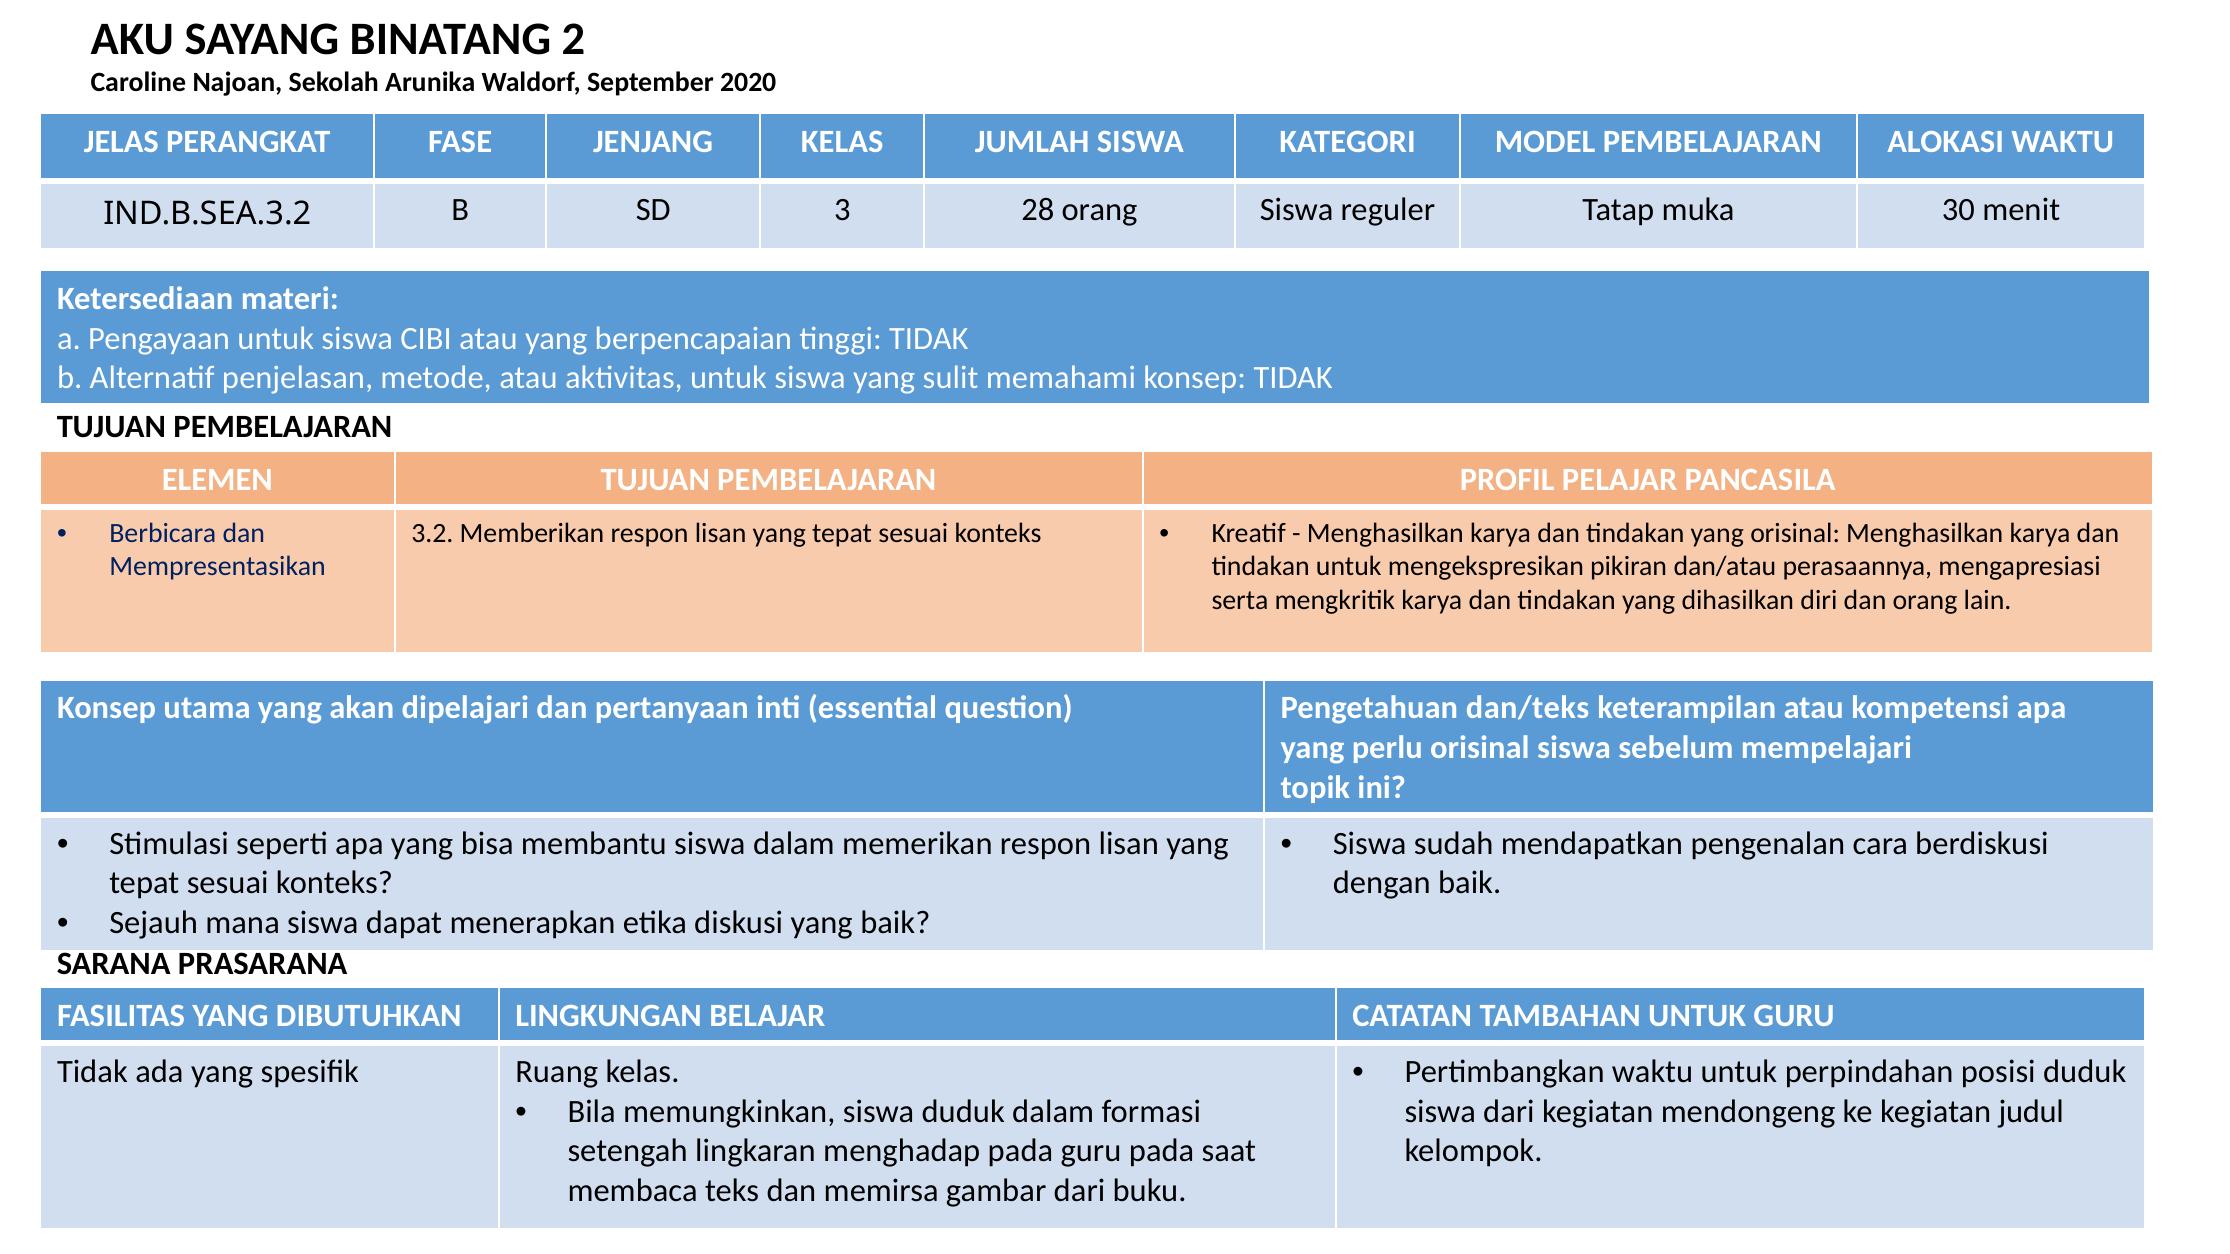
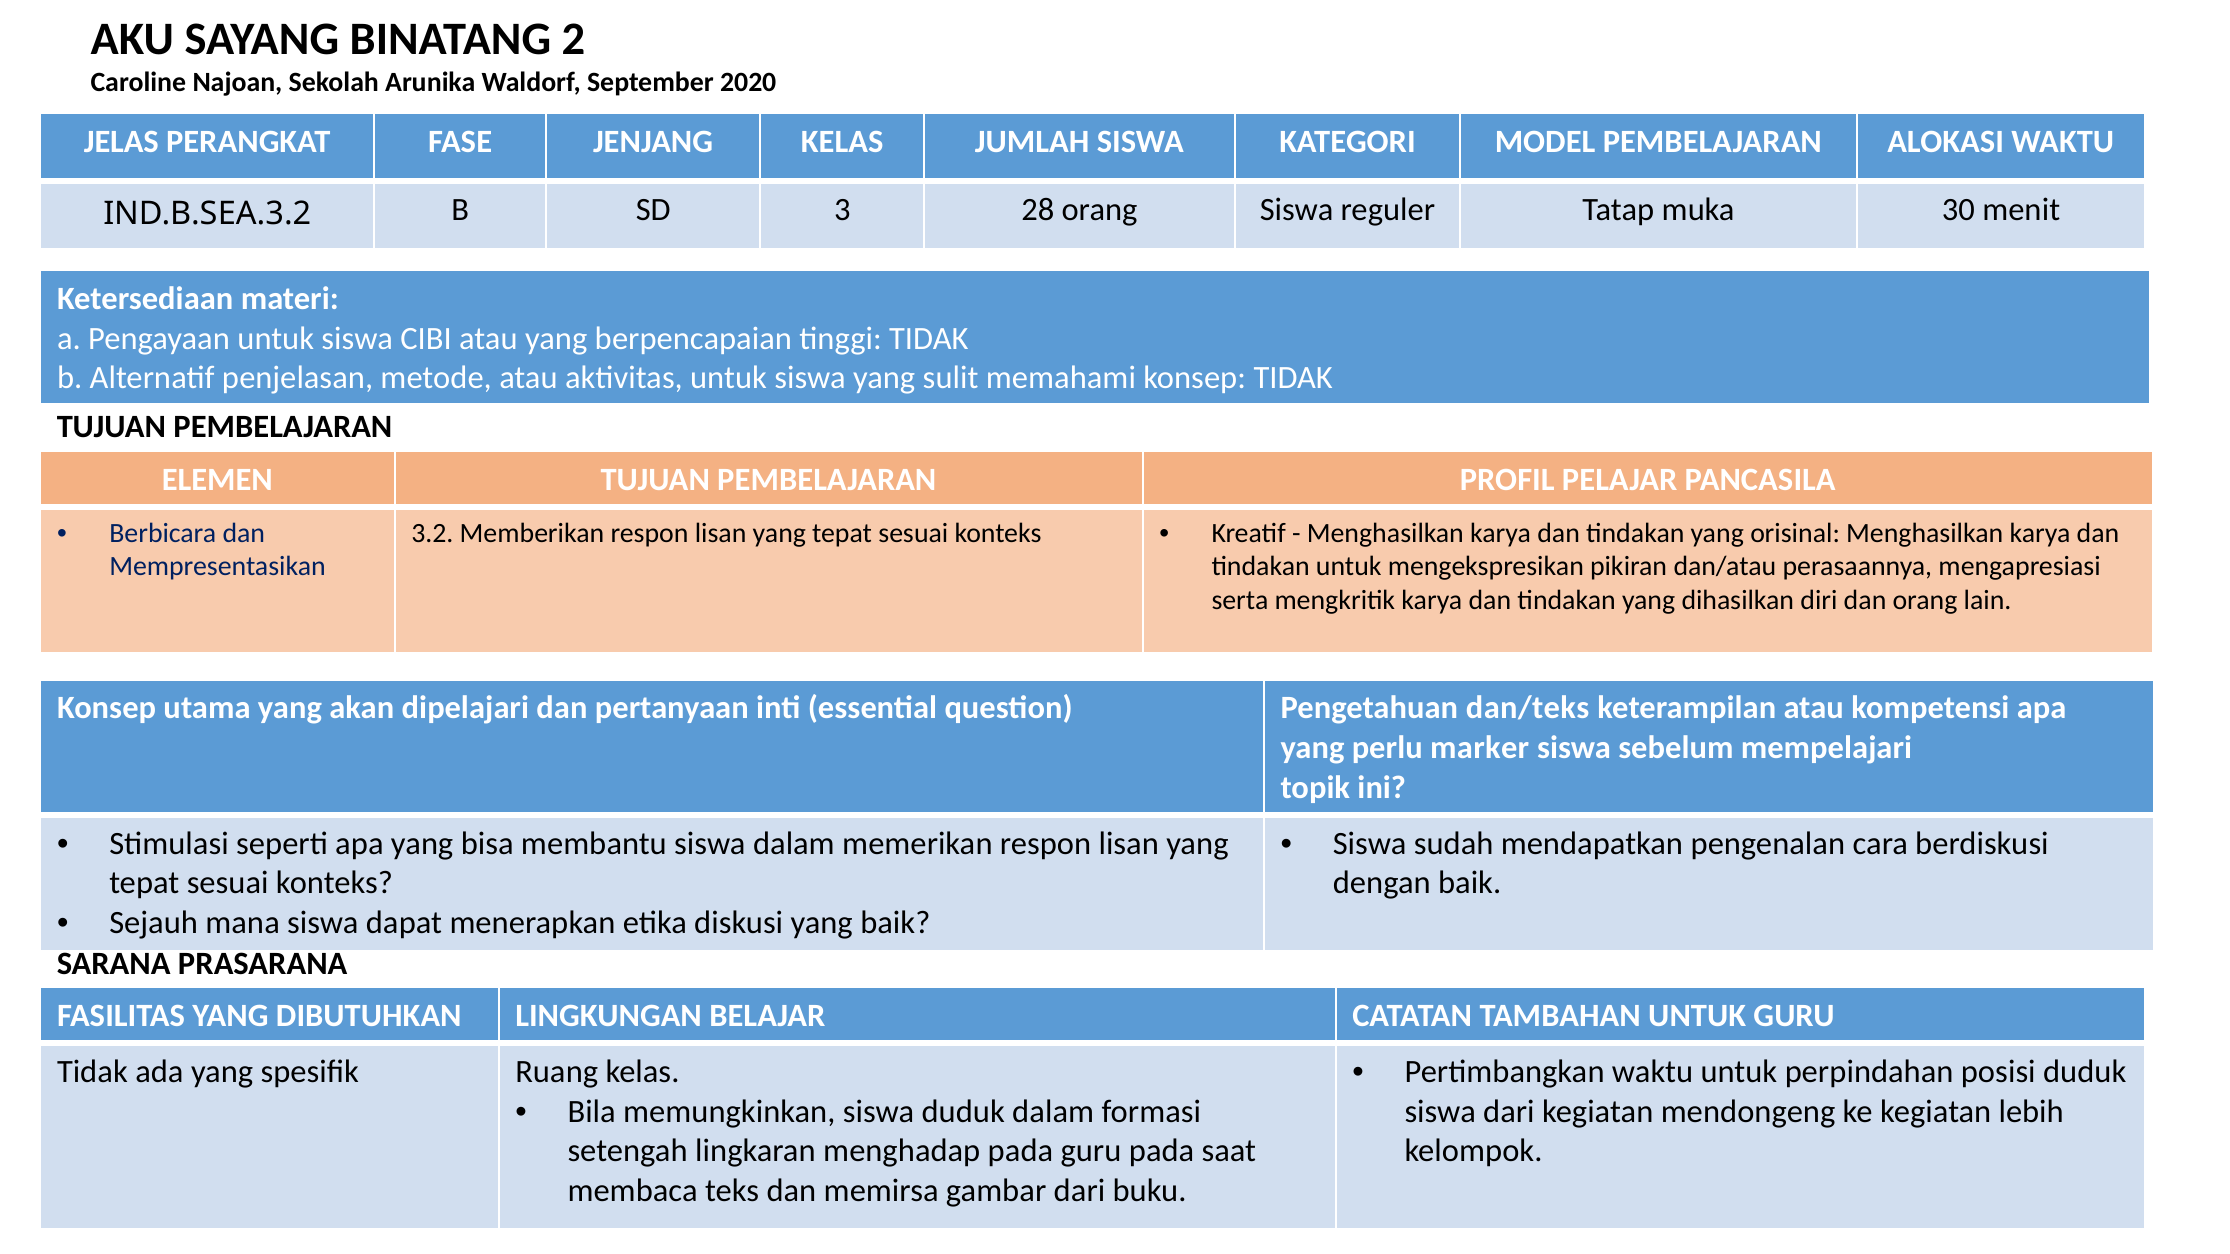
perlu orisinal: orisinal -> marker (1480, 748)
judul: judul -> lebih (2031, 1112)
